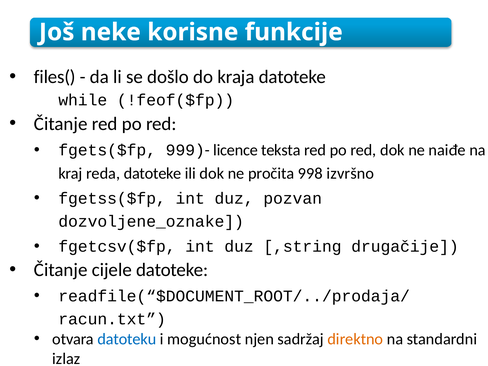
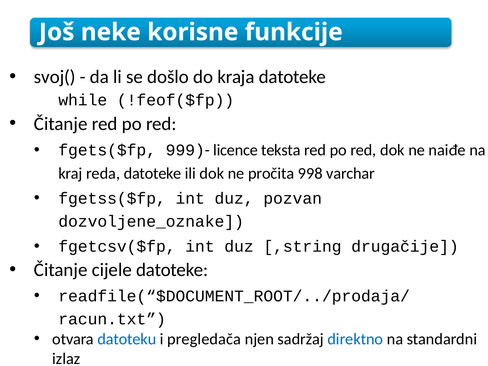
files(: files( -> svoj( (55, 77)
izvršno: izvršno -> varchar (351, 173)
mogućnost: mogućnost -> pregledača (204, 339)
direktno colour: orange -> blue (355, 339)
